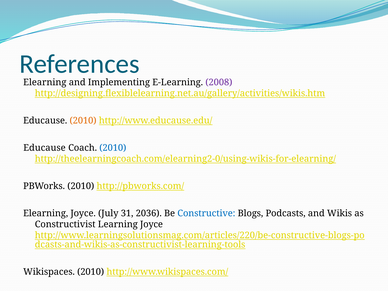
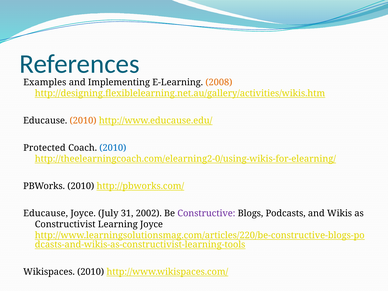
Elearning: Elearning -> Examples (45, 82)
2008 colour: purple -> orange (219, 82)
Educause: Educause -> Protected (44, 148)
Elearning: Elearning -> Educause (46, 213)
2036: 2036 -> 2002 (149, 213)
Constructive colour: blue -> purple (206, 213)
